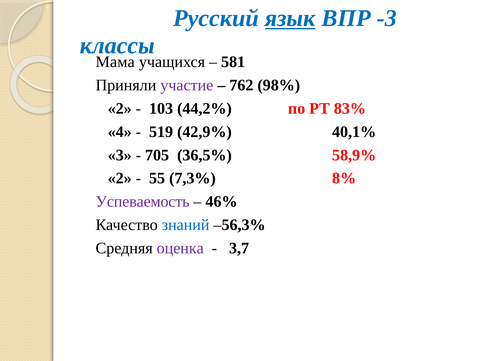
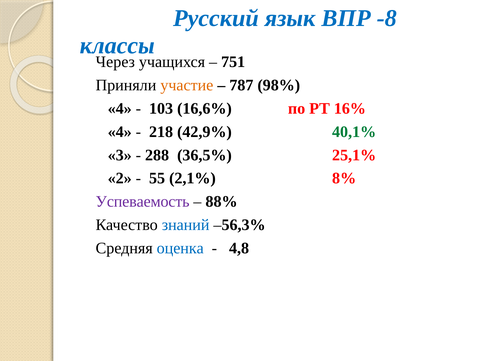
язык underline: present -> none (290, 18)
-3: -3 -> -8 (387, 18)
Мама: Мама -> Через (115, 62)
581: 581 -> 751 (233, 62)
участие colour: purple -> orange (187, 85)
762: 762 -> 787 (241, 85)
2: 2 -> 4 (120, 108)
44,2%: 44,2% -> 16,6% (204, 108)
83%: 83% -> 16% (350, 108)
519: 519 -> 218 (161, 132)
40,1% colour: black -> green (354, 132)
705: 705 -> 288 (157, 155)
58,9%: 58,9% -> 25,1% (354, 155)
7,3%: 7,3% -> 2,1% (192, 178)
46%: 46% -> 88% (222, 201)
оценка colour: purple -> blue (180, 248)
3,7: 3,7 -> 4,8 (239, 248)
